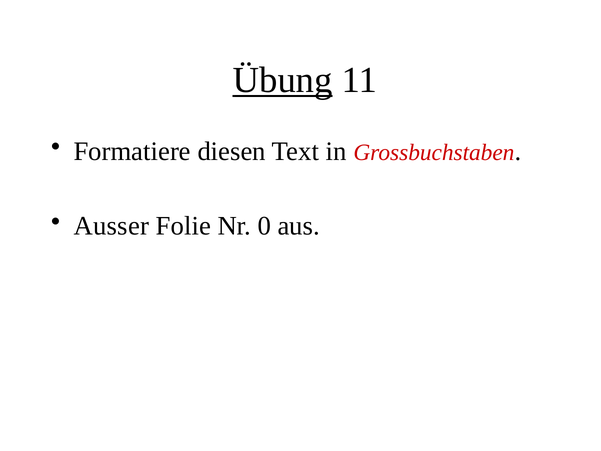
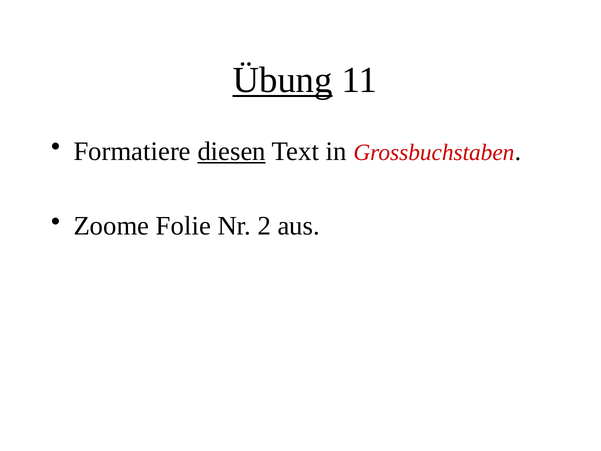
diesen underline: none -> present (232, 151)
Ausser: Ausser -> Zoome (111, 226)
0: 0 -> 2 (264, 226)
